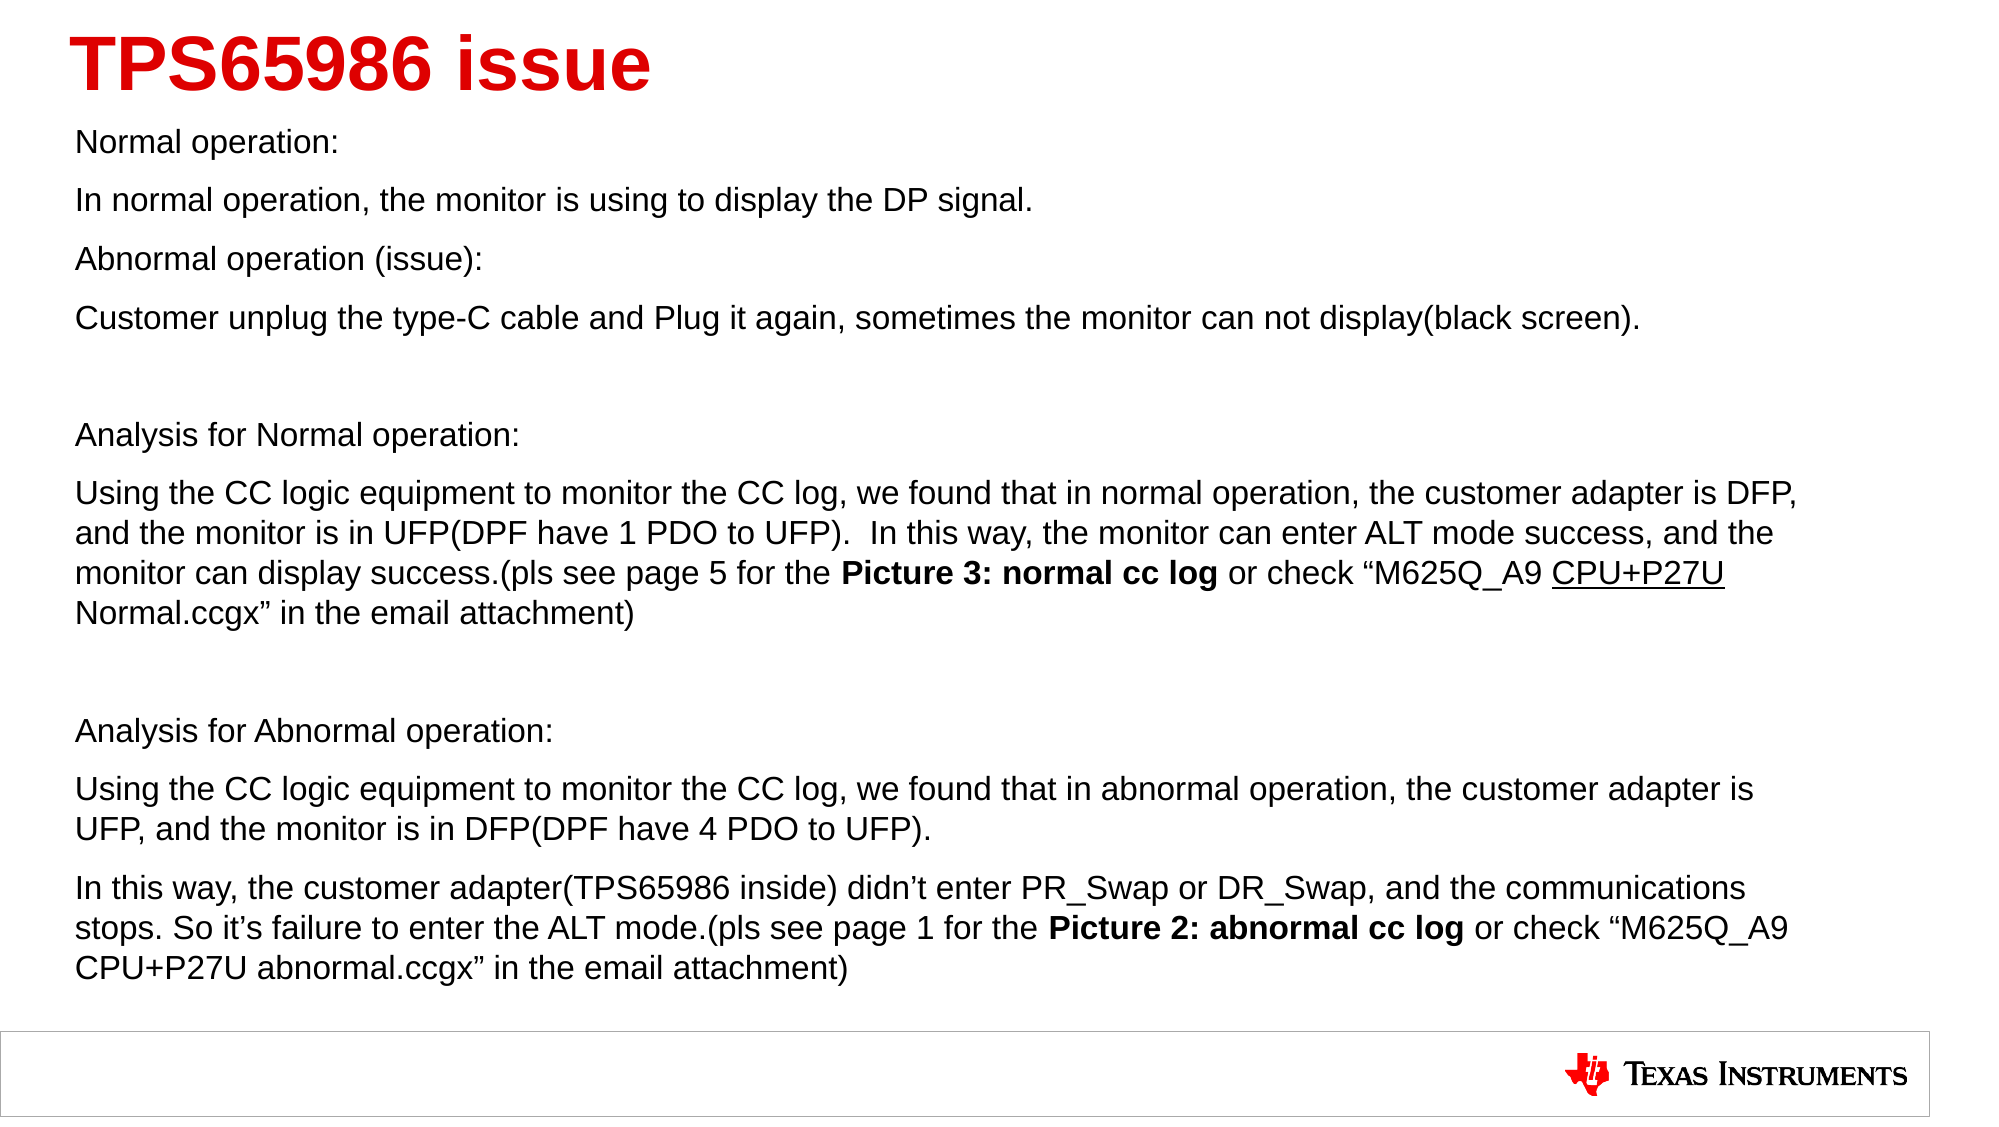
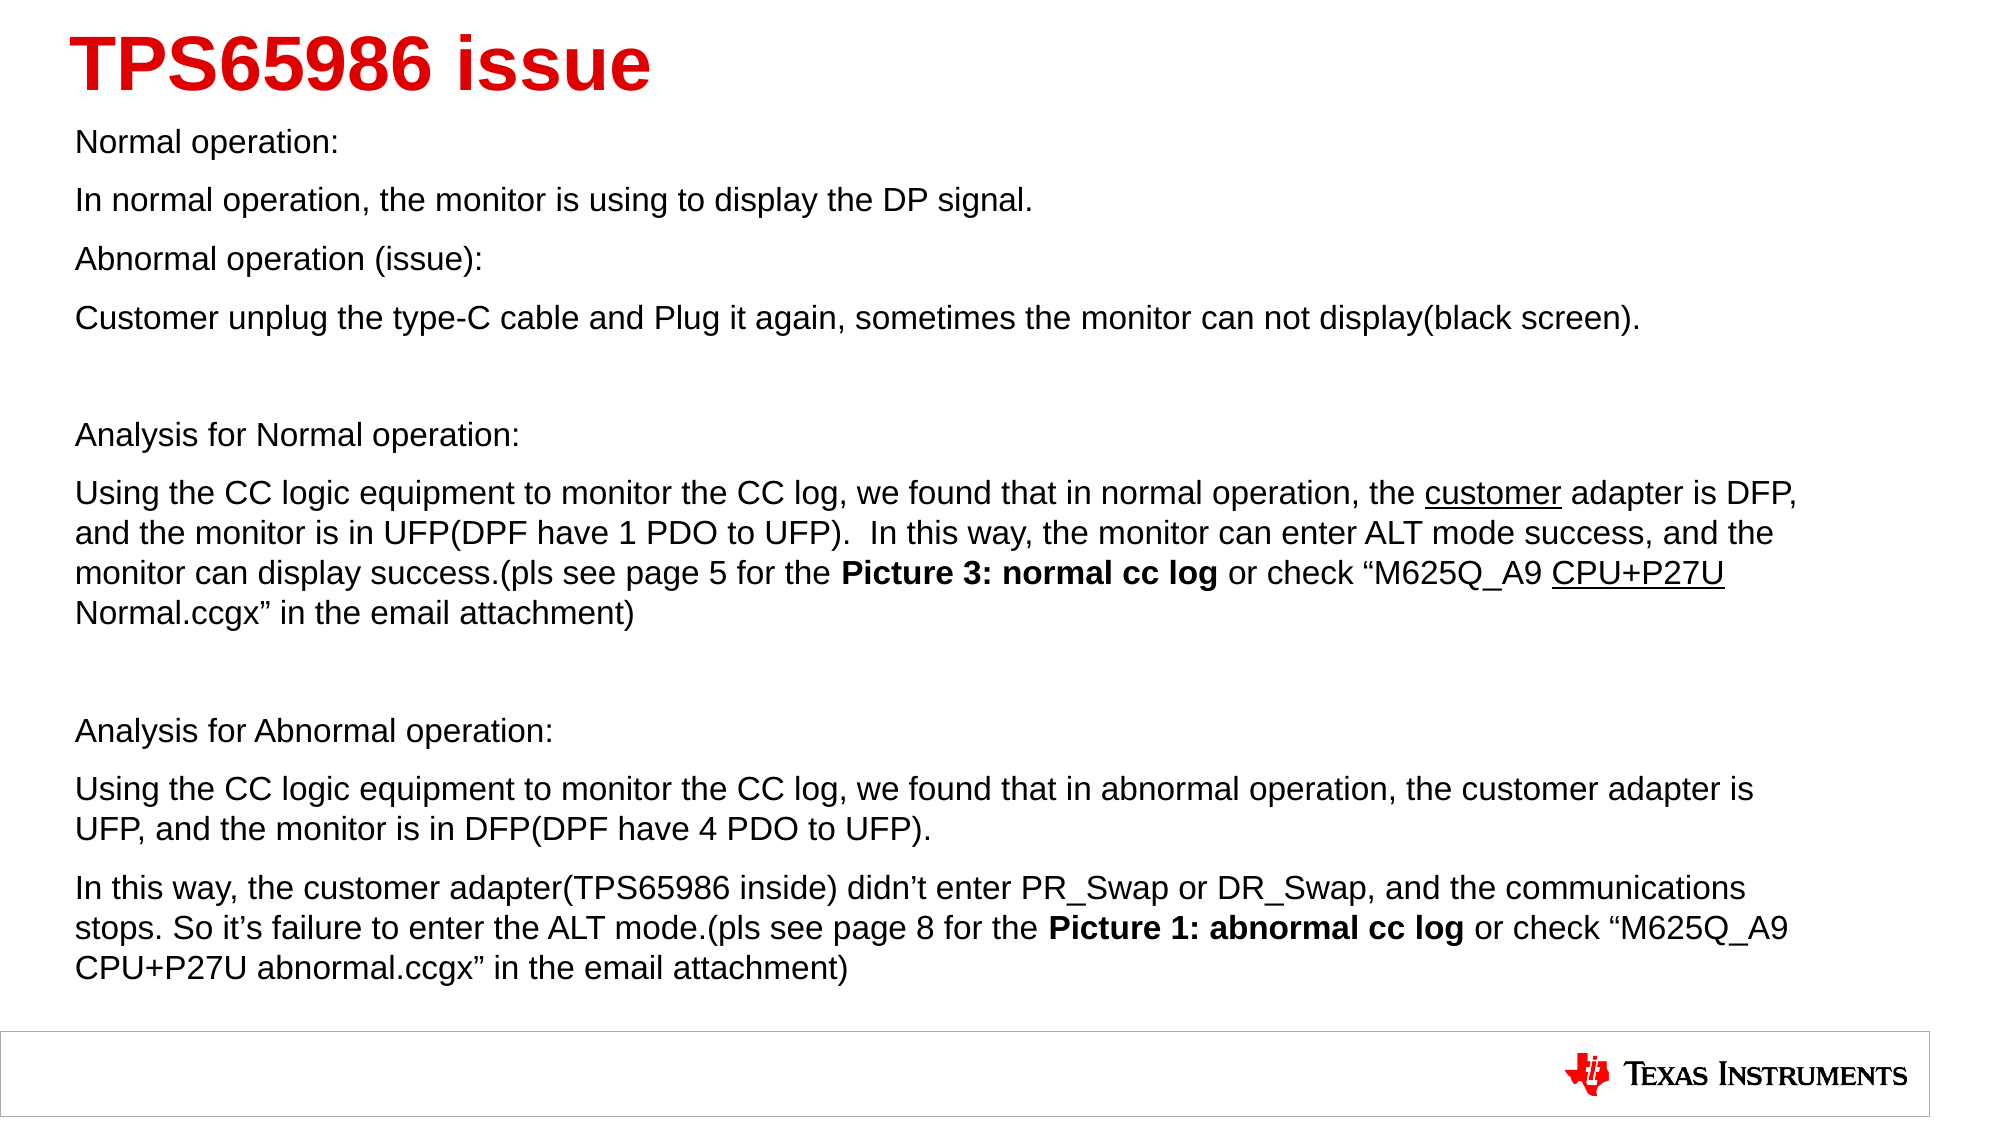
customer underline: none -> present (1493, 494)
page 1: 1 -> 8 (925, 929)
Picture 2: 2 -> 1 (1185, 929)
